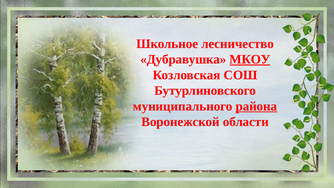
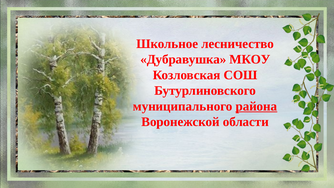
МКОУ underline: present -> none (250, 59)
